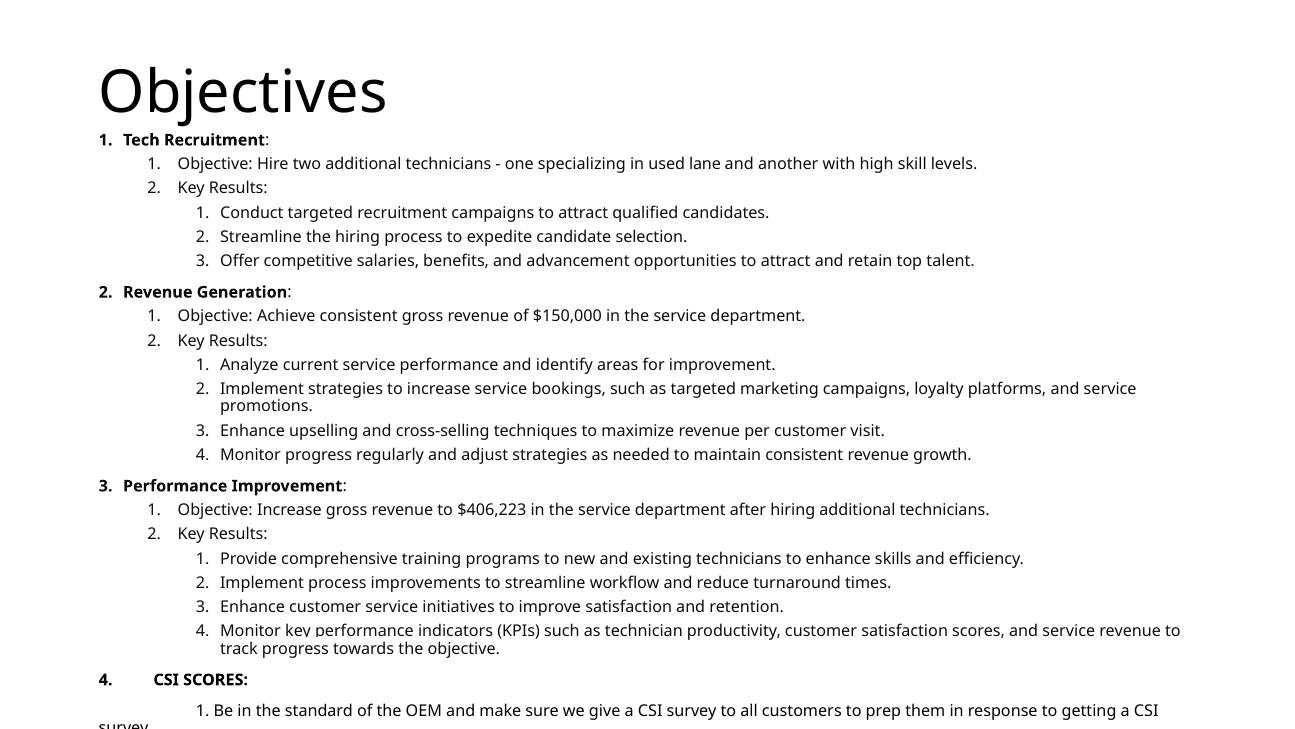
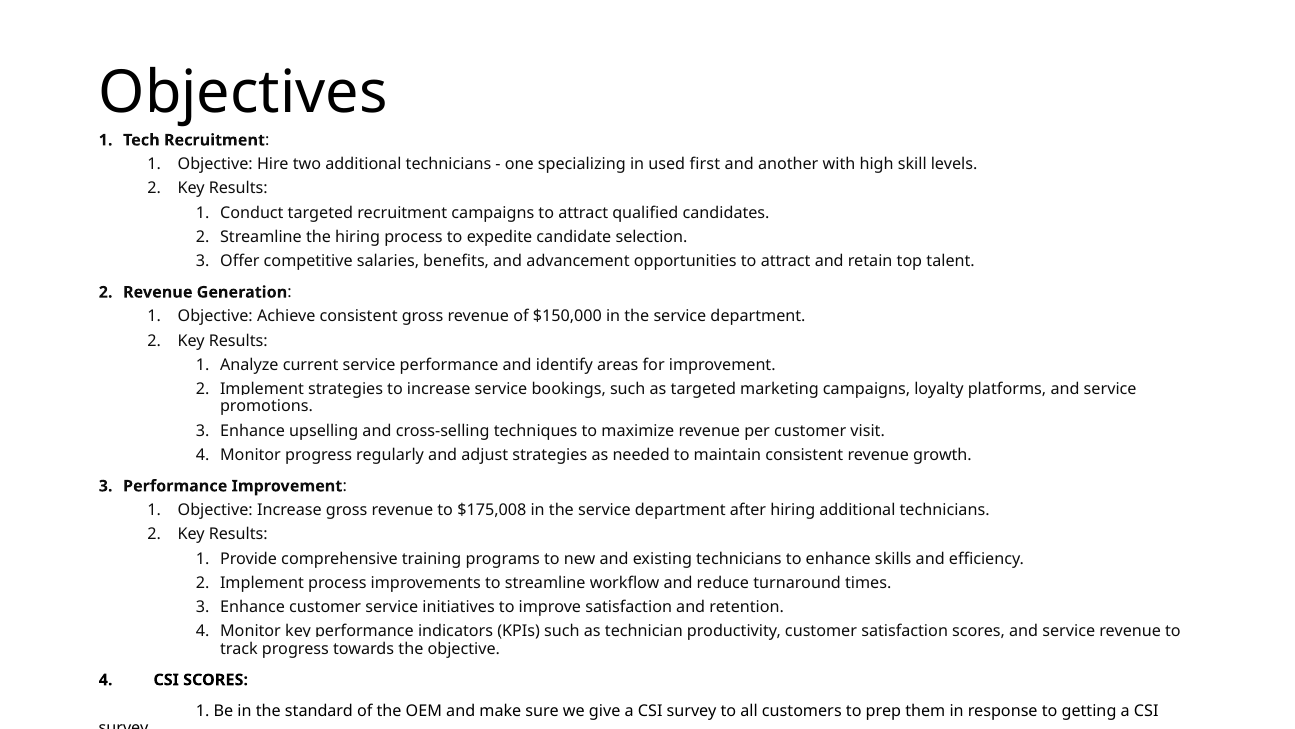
lane: lane -> first (705, 164)
$406,223: $406,223 -> $175,008 (492, 510)
